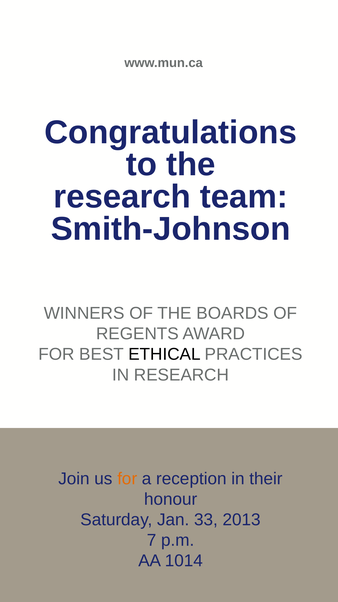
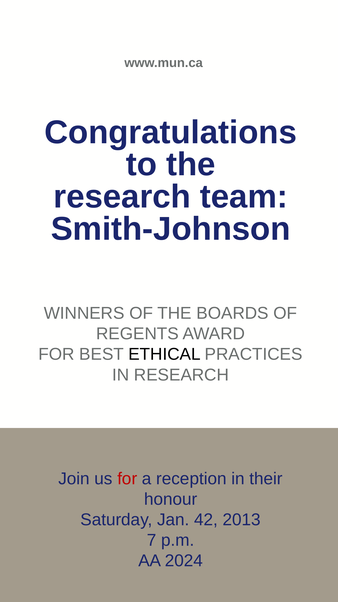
for colour: orange -> red (127, 478)
33: 33 -> 42 (206, 519)
1014: 1014 -> 2024 (184, 560)
